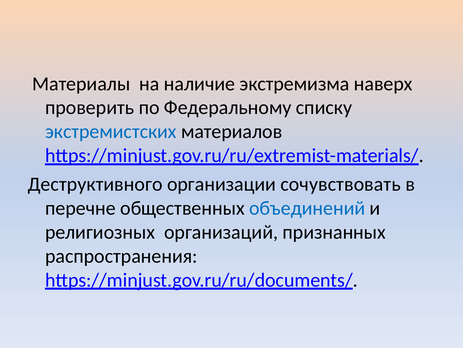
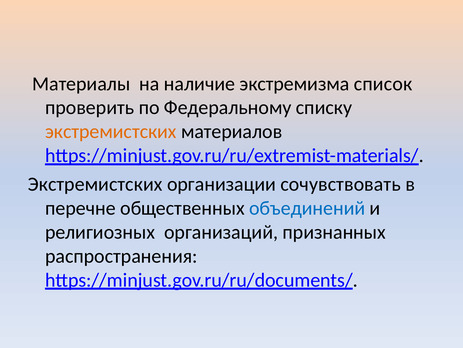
наверх: наверх -> список (383, 84)
экстремистских colour: blue -> orange (111, 131)
Деструктивного: Деструктивного -> Экстремистских (95, 184)
